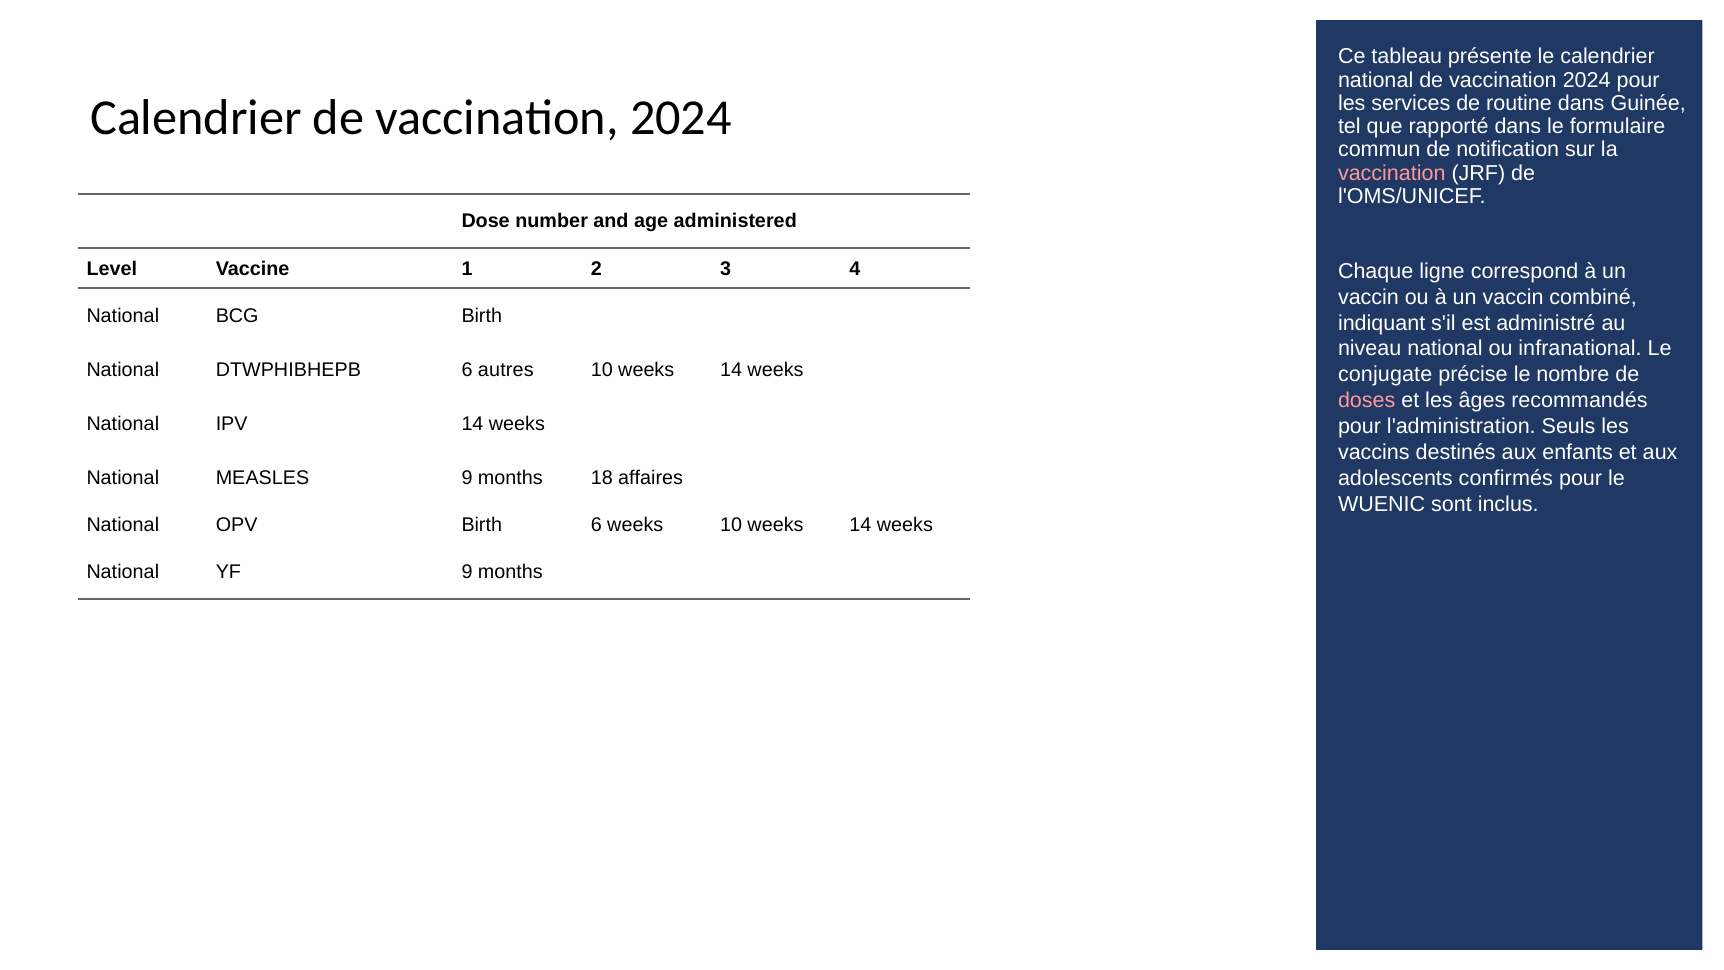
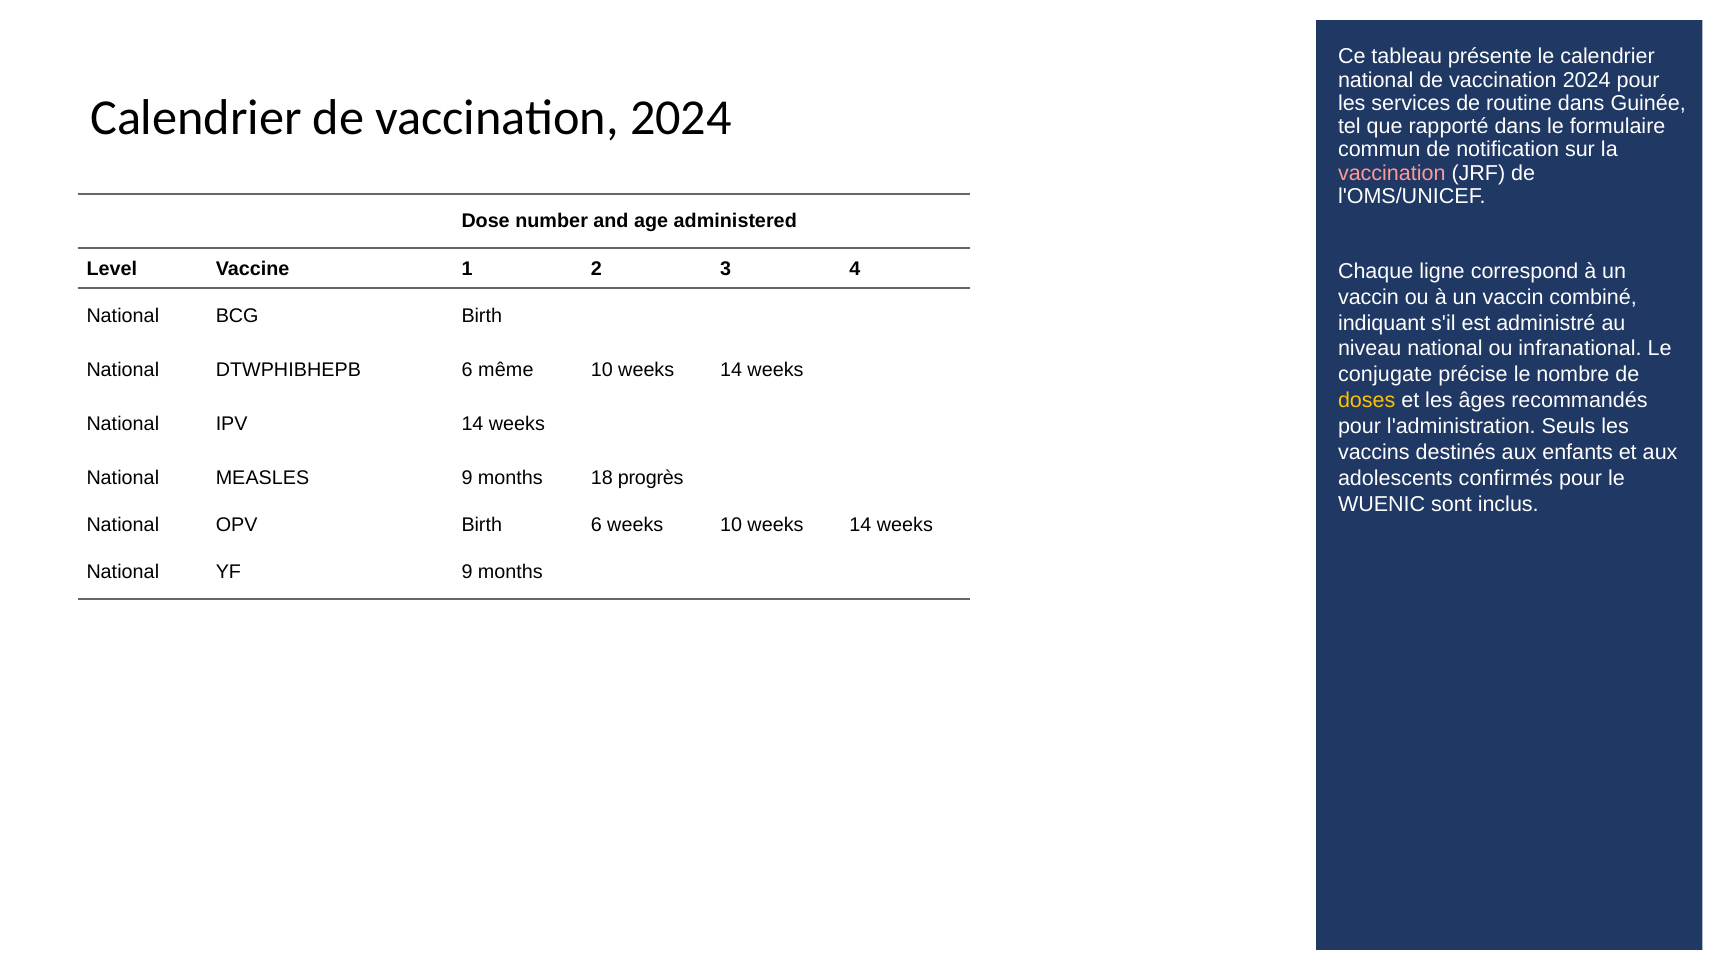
autres: autres -> même (506, 370)
doses colour: pink -> yellow (1367, 400)
affaires: affaires -> progrès (651, 478)
